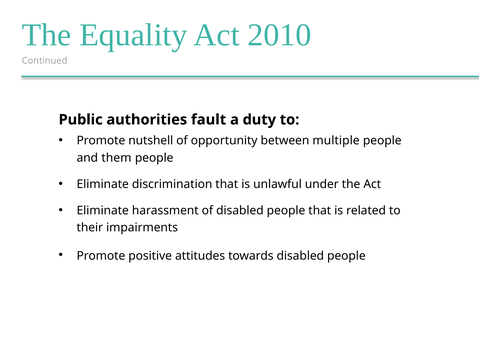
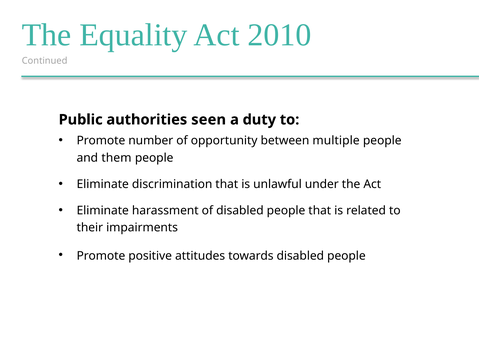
fault: fault -> seen (209, 120)
nutshell: nutshell -> number (151, 141)
